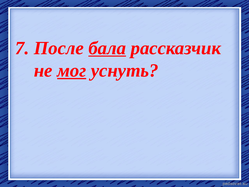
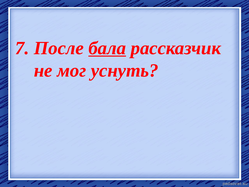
мог underline: present -> none (72, 70)
